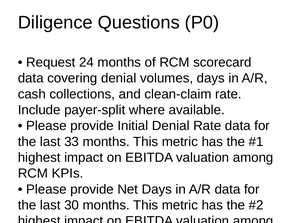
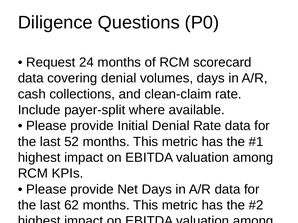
33: 33 -> 52 (72, 142)
30: 30 -> 62 (72, 206)
